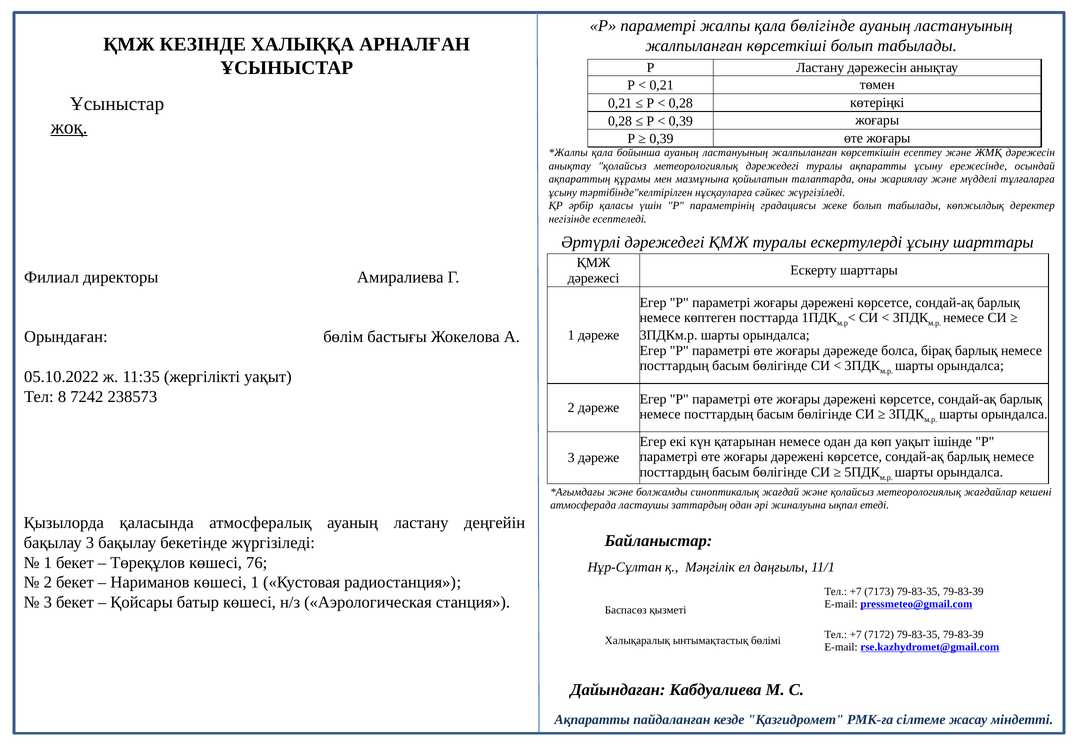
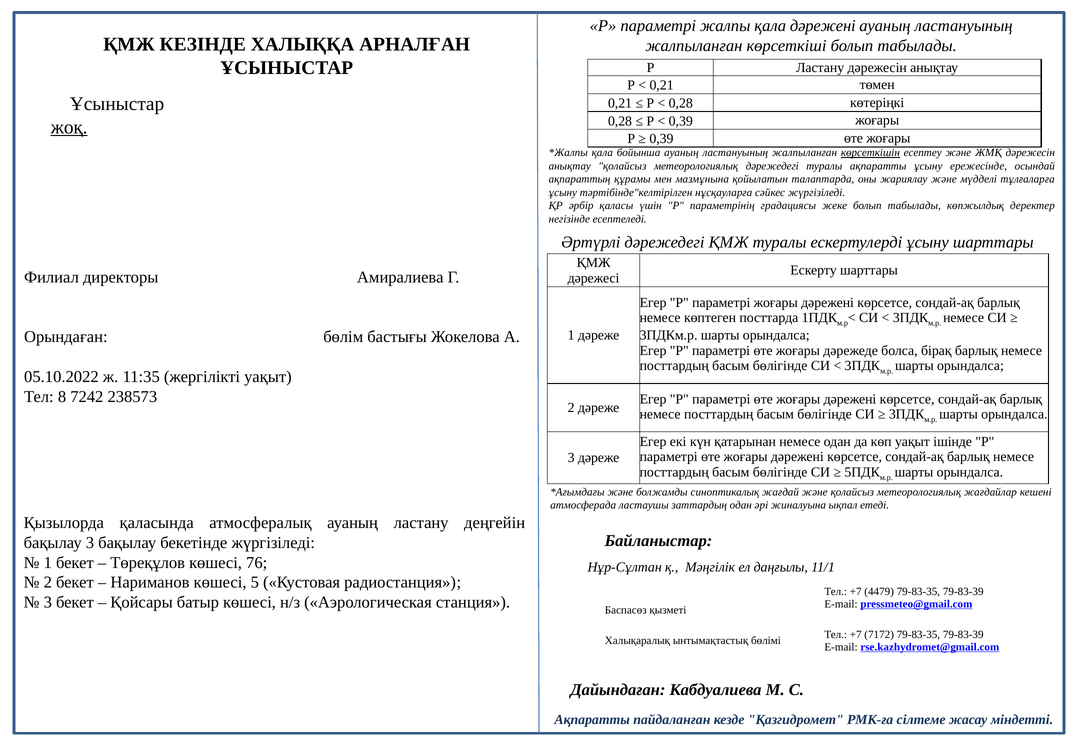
қала бөлігінде: бөлігінде -> дәрежені (823, 26)
көрсеткішін underline: none -> present (870, 153)
көшесі 1: 1 -> 5 (255, 583)
7173: 7173 -> 4479 (879, 592)
